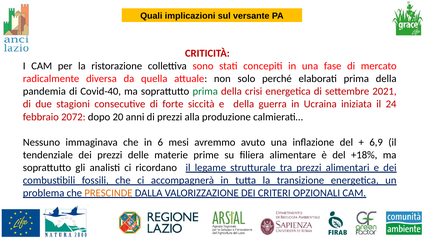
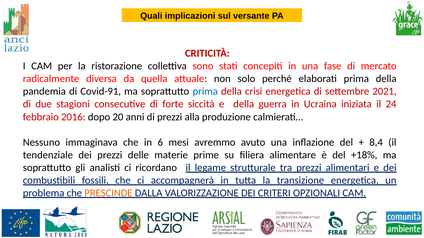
Covid-40: Covid-40 -> Covid-91 (101, 92)
prima colour: green -> blue (205, 92)
2072: 2072 -> 2016 (73, 117)
6,9: 6,9 -> 8,4 (376, 143)
